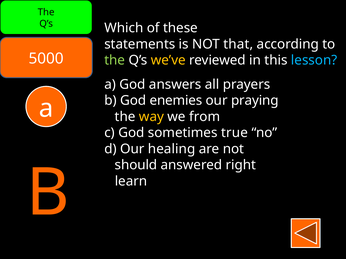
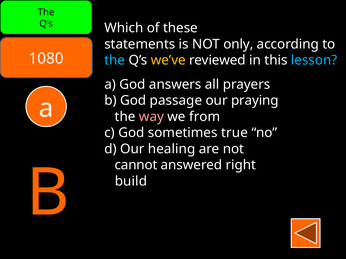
that: that -> only (238, 44)
5000: 5000 -> 1080 (46, 59)
the colour: light green -> light blue (115, 60)
enemies: enemies -> passage (176, 101)
way colour: yellow -> pink (151, 117)
should: should -> cannot (136, 165)
learn: learn -> build (131, 181)
